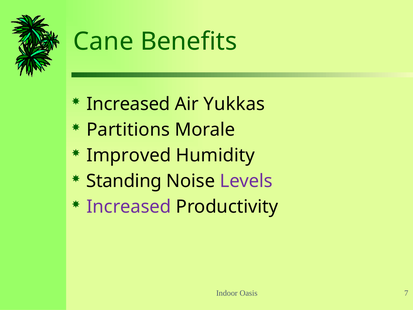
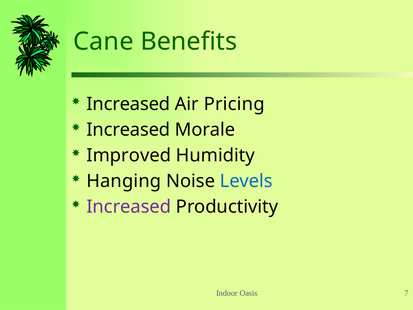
Yukkas: Yukkas -> Pricing (234, 104)
Partitions: Partitions -> Increased (128, 130)
Standing: Standing -> Hanging (124, 181)
Levels colour: purple -> blue (246, 181)
